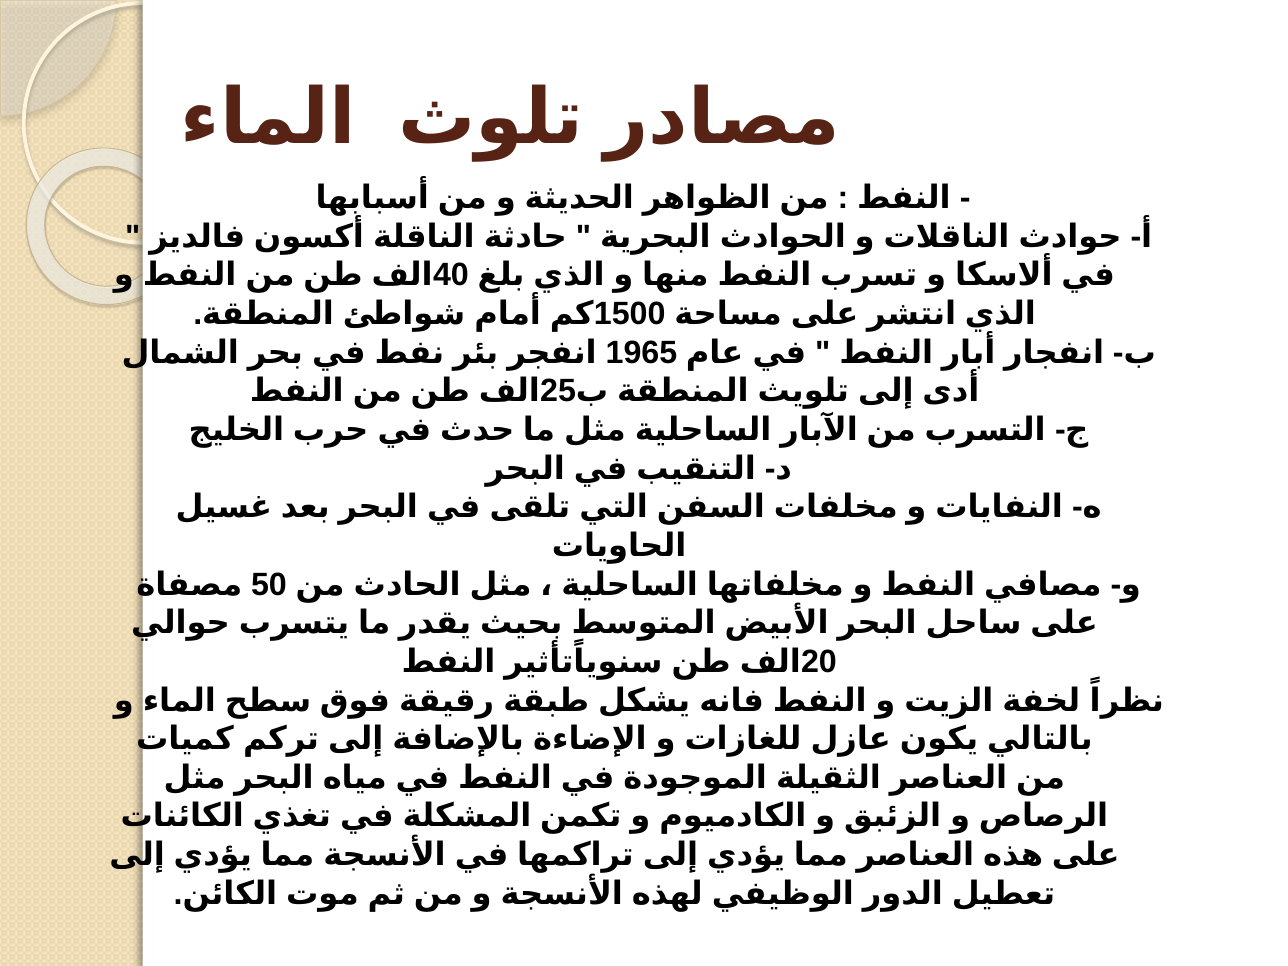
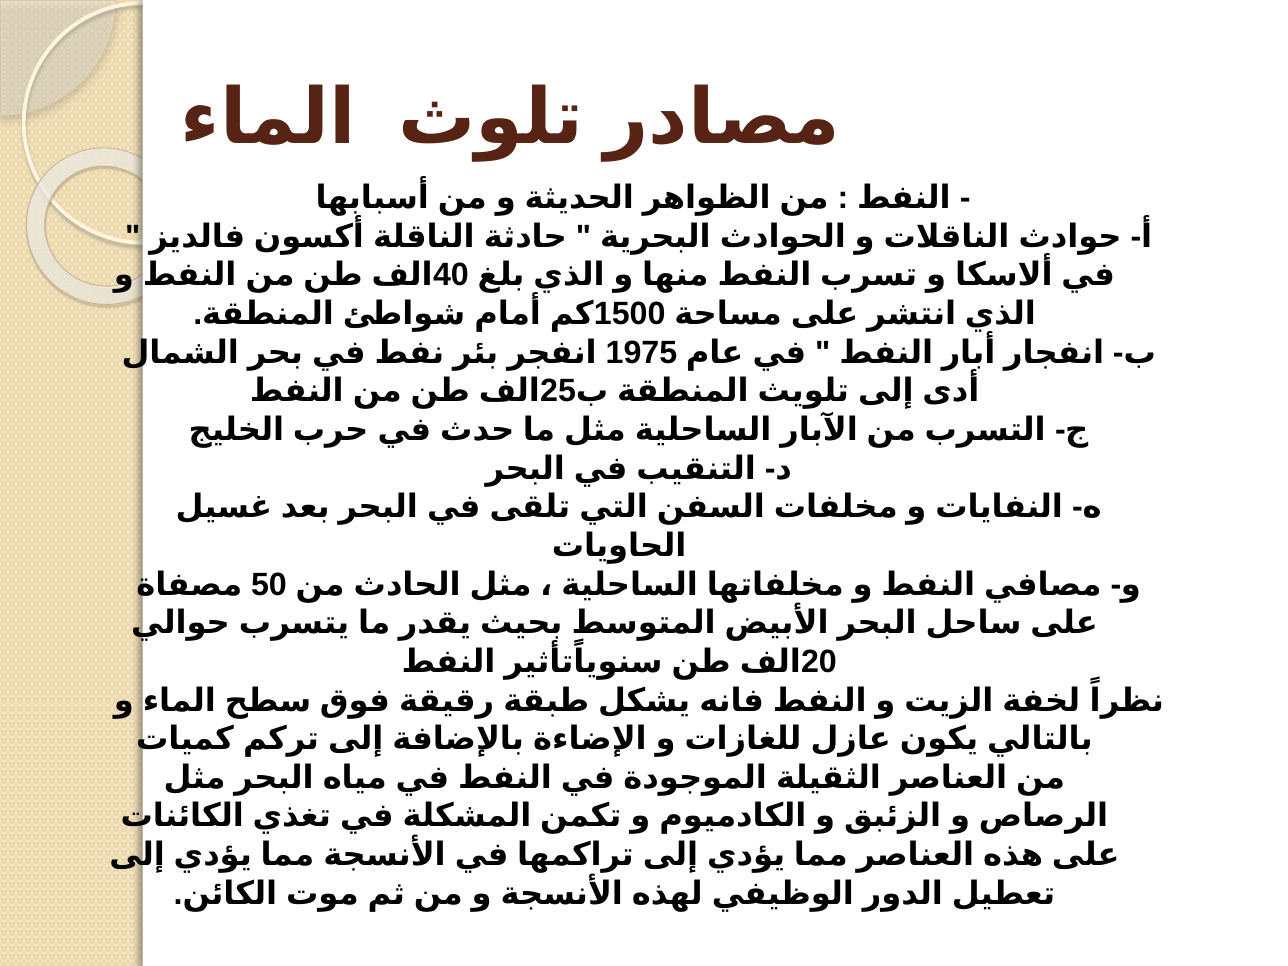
1965: 1965 -> 1975 (641, 353)
